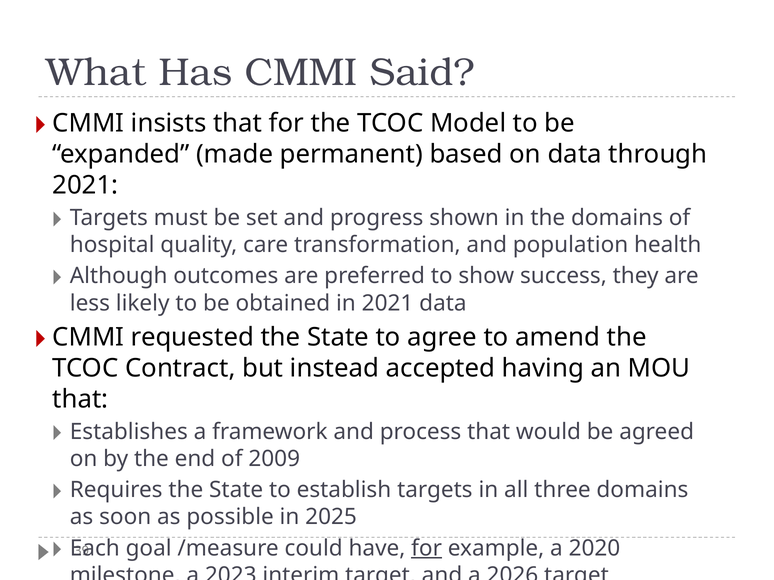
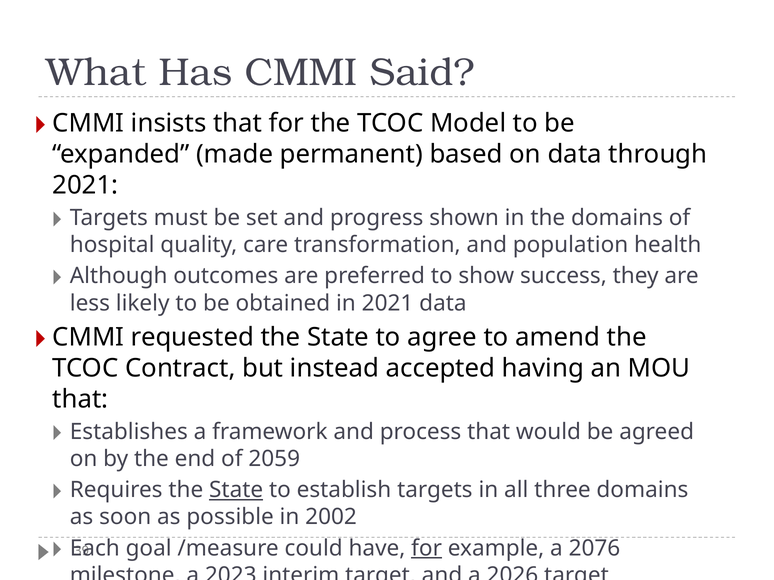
2009: 2009 -> 2059 (274, 459)
State underline: none -> present (236, 490)
2025: 2025 -> 2002 (331, 517)
2020: 2020 -> 2076 (594, 549)
